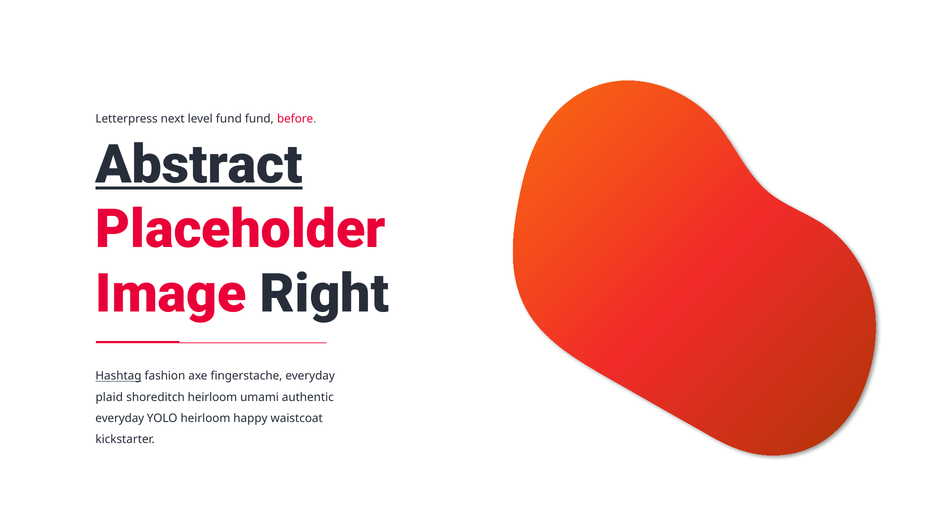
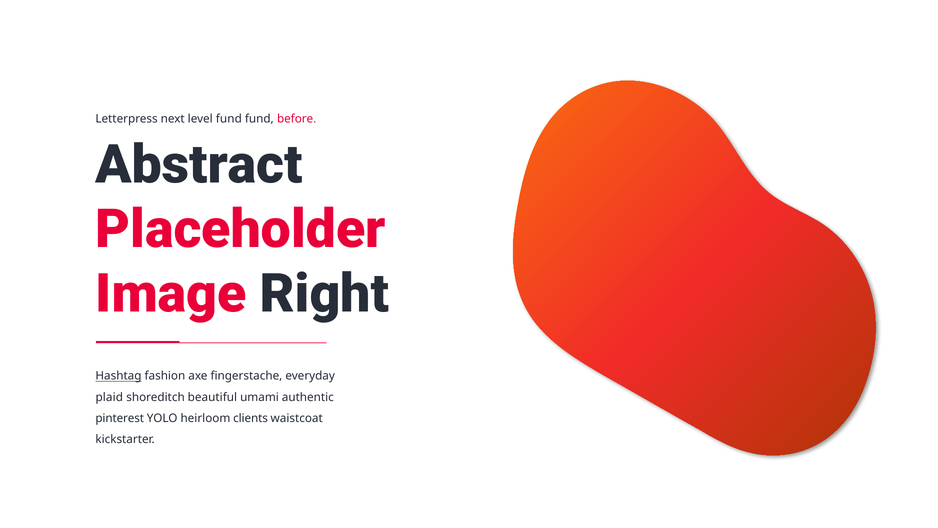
Abstract underline: present -> none (199, 165)
shoreditch heirloom: heirloom -> beautiful (212, 397)
everyday: everyday -> pinterest (120, 418)
happy: happy -> clients (251, 418)
